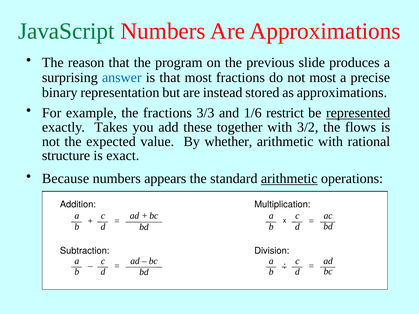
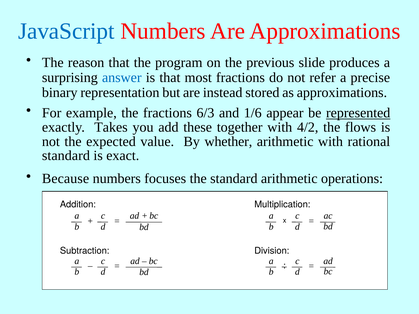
JavaScript colour: green -> blue (66, 31)
not most: most -> refer (323, 78)
3/3: 3/3 -> 6/3 (205, 113)
restrict: restrict -> appear (285, 113)
3/2: 3/2 -> 4/2 (308, 127)
structure: structure -> standard (66, 156)
appears: appears -> focuses (165, 179)
arithmetic underline: present -> none (289, 179)
